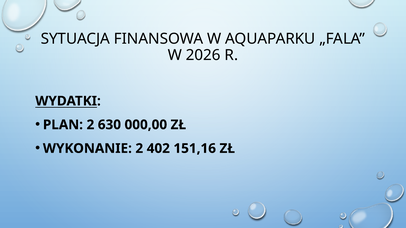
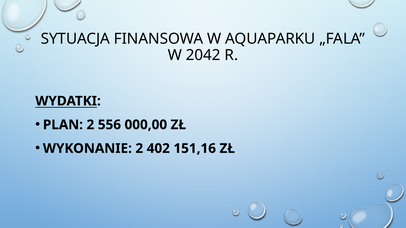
2026: 2026 -> 2042 (203, 55)
630: 630 -> 556 (109, 125)
